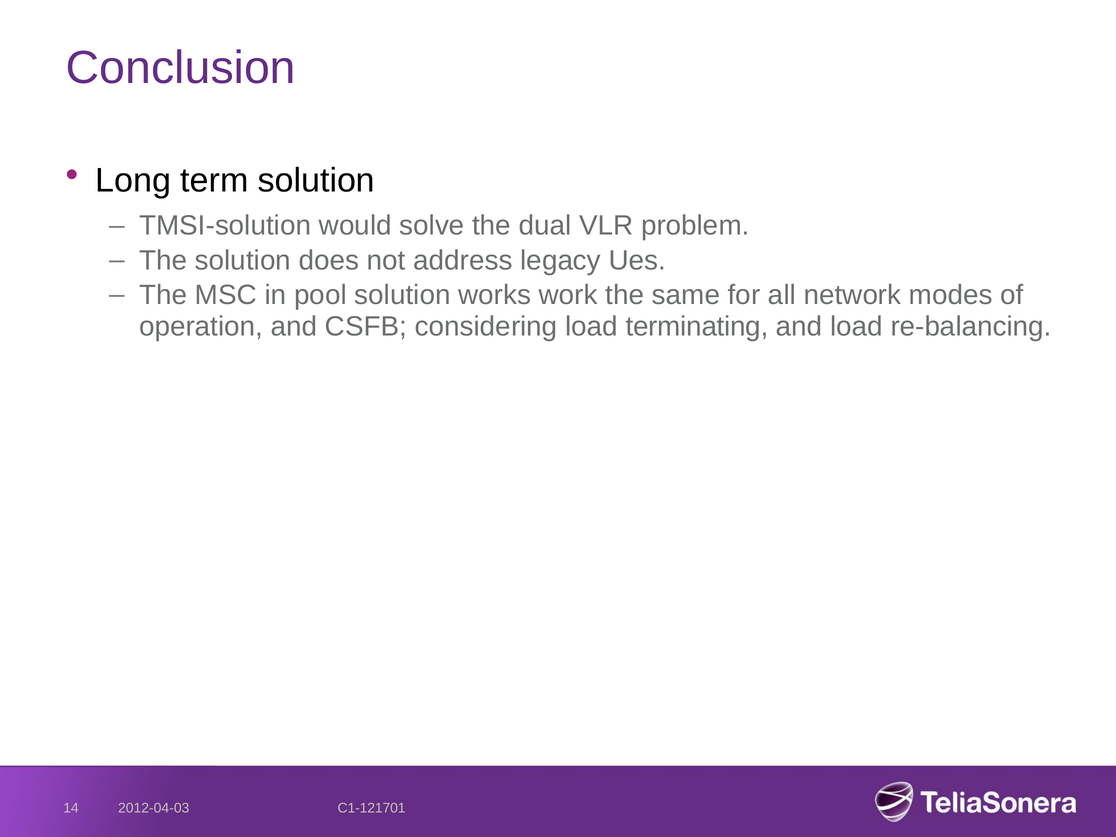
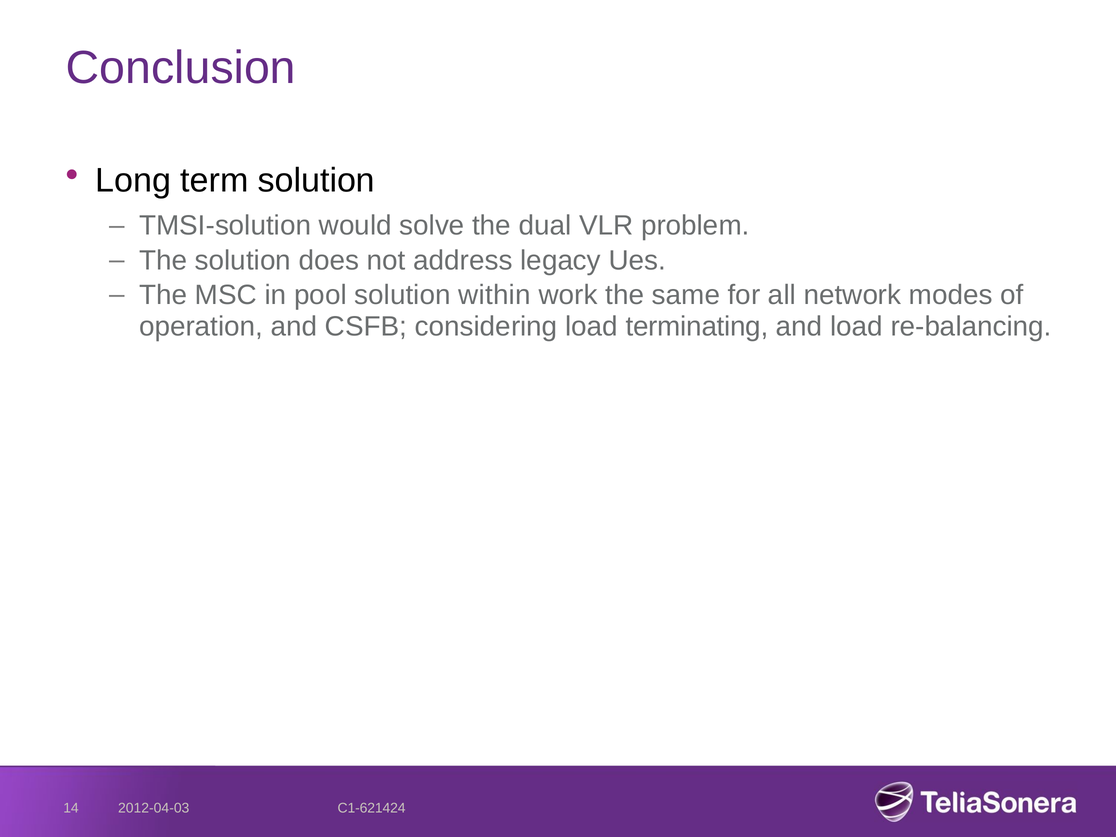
works: works -> within (495, 295)
C1-121701: C1-121701 -> C1-621424 (372, 808)
